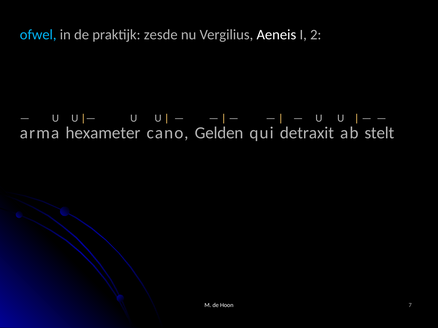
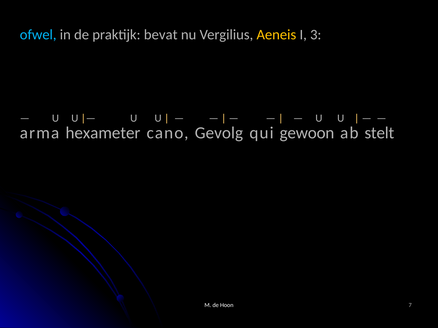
zesde: zesde -> bevat (161, 35)
Aeneis colour: white -> yellow (276, 35)
2: 2 -> 3 (316, 35)
Gelden: Gelden -> Gevolg (219, 133)
detraxit: detraxit -> gewoon (307, 133)
